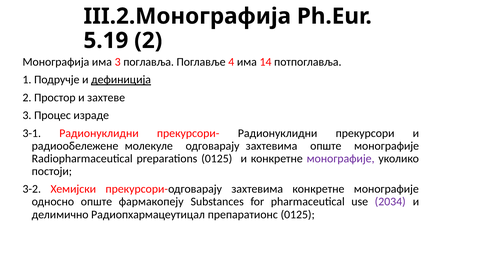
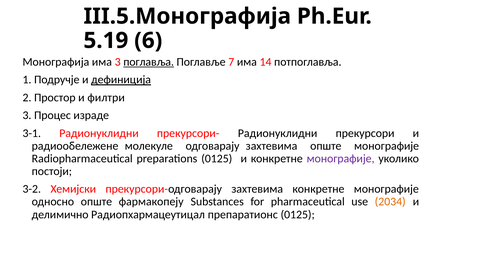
III.2.Монографија: III.2.Монографија -> III.5.Монографија (187, 16)
5.19 2: 2 -> 6 (148, 41)
поглавља underline: none -> present (149, 62)
4: 4 -> 7 (231, 62)
захтеве: захтеве -> филтри (106, 98)
2034 colour: purple -> orange (390, 202)
